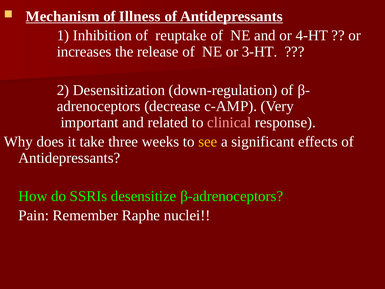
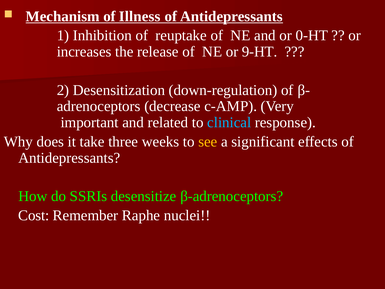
4-HT: 4-HT -> 0-HT (312, 36)
3-HT: 3-HT -> 9-HT (260, 52)
clinical colour: pink -> light blue (229, 122)
Pain: Pain -> Cost (34, 215)
